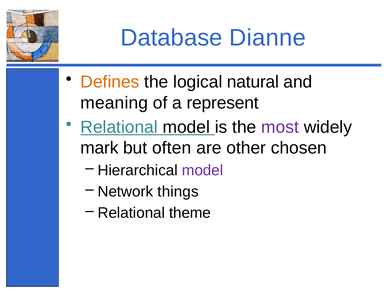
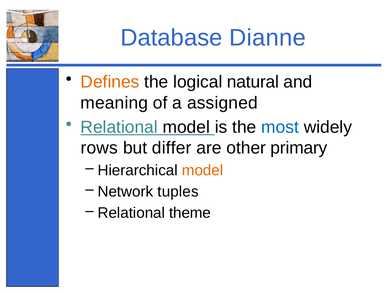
represent: represent -> assigned (222, 103)
most colour: purple -> blue (280, 127)
mark: mark -> rows (99, 148)
often: often -> differ (172, 148)
chosen: chosen -> primary (299, 148)
model colour: purple -> orange (203, 171)
things: things -> tuples (178, 192)
